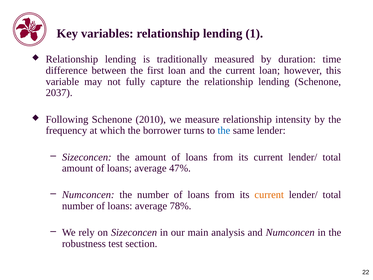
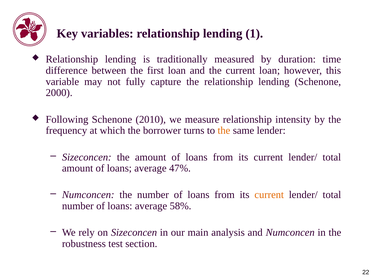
2037: 2037 -> 2000 (59, 93)
the colour: blue -> orange (224, 130)
78%: 78% -> 58% (181, 206)
